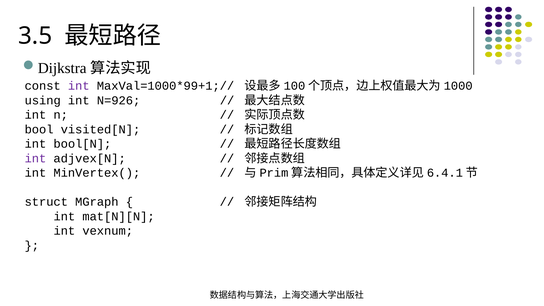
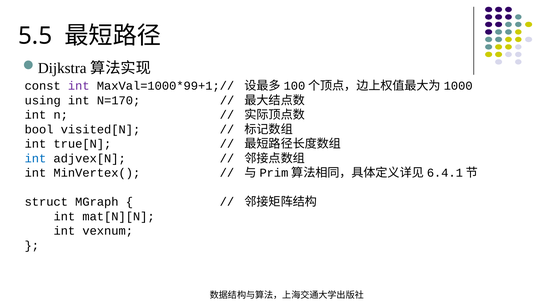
3.5: 3.5 -> 5.5 (35, 36)
N=926: N=926 -> N=170 (119, 101)
bool[N: bool[N -> true[N (82, 144)
int colour: purple -> blue (35, 159)
